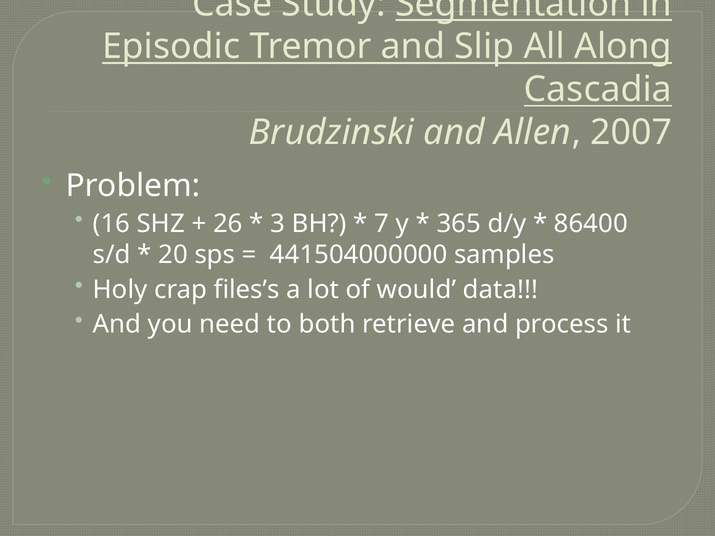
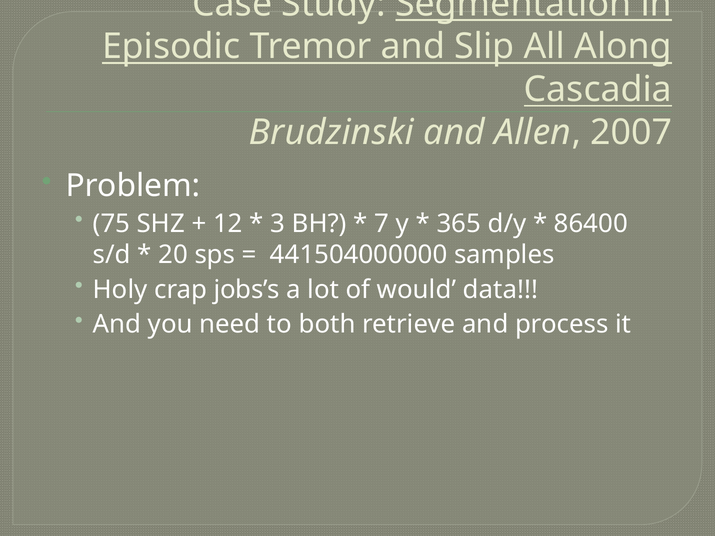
16: 16 -> 75 (111, 224)
26: 26 -> 12 (228, 224)
files’s: files’s -> jobs’s (247, 290)
